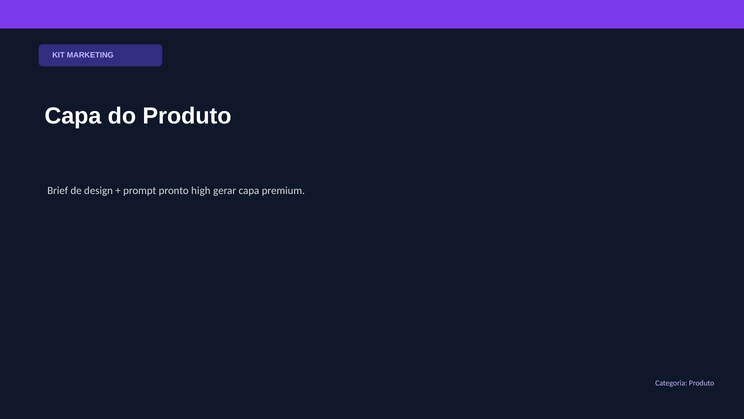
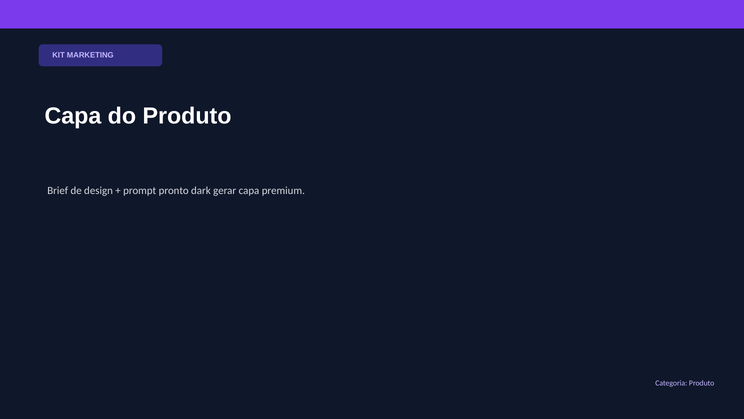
high: high -> dark (201, 190)
